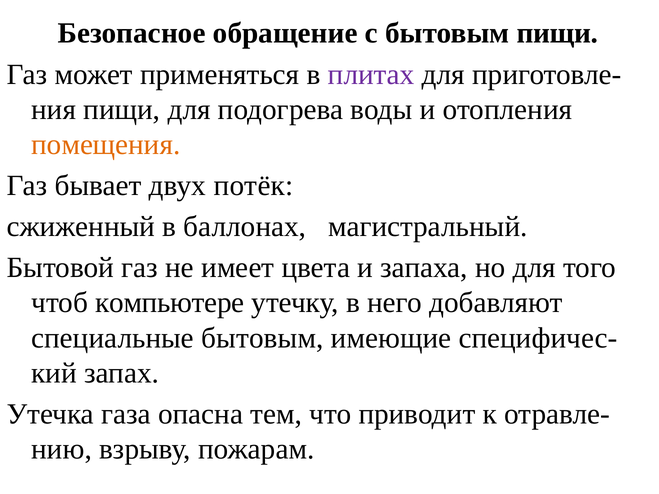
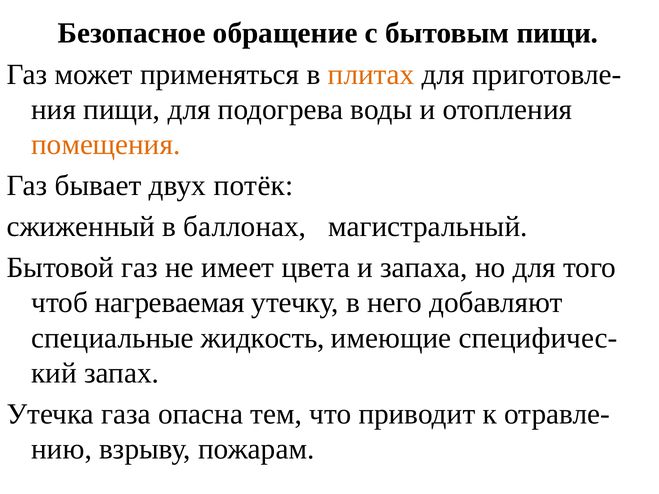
плитах colour: purple -> orange (371, 74)
компьютере: компьютере -> нагреваемая (170, 303)
специальные бытовым: бытовым -> жидкость (263, 338)
